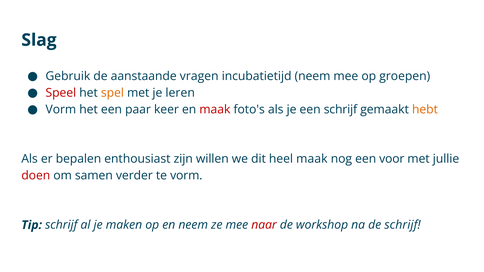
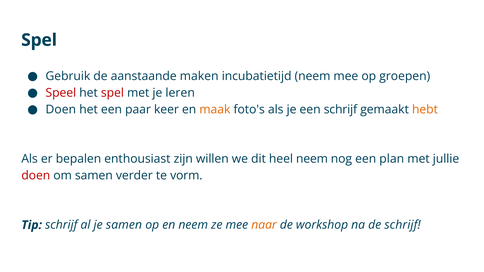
Slag: Slag -> Spel (39, 40)
vragen: vragen -> maken (199, 76)
spel colour: orange -> red (112, 93)
Vorm: Vorm -> Doen (61, 109)
maak colour: red -> orange (215, 109)
heel maak: maak -> neem (312, 159)
voor: voor -> plan (392, 159)
je maken: maken -> samen (124, 225)
naar colour: red -> orange (264, 225)
